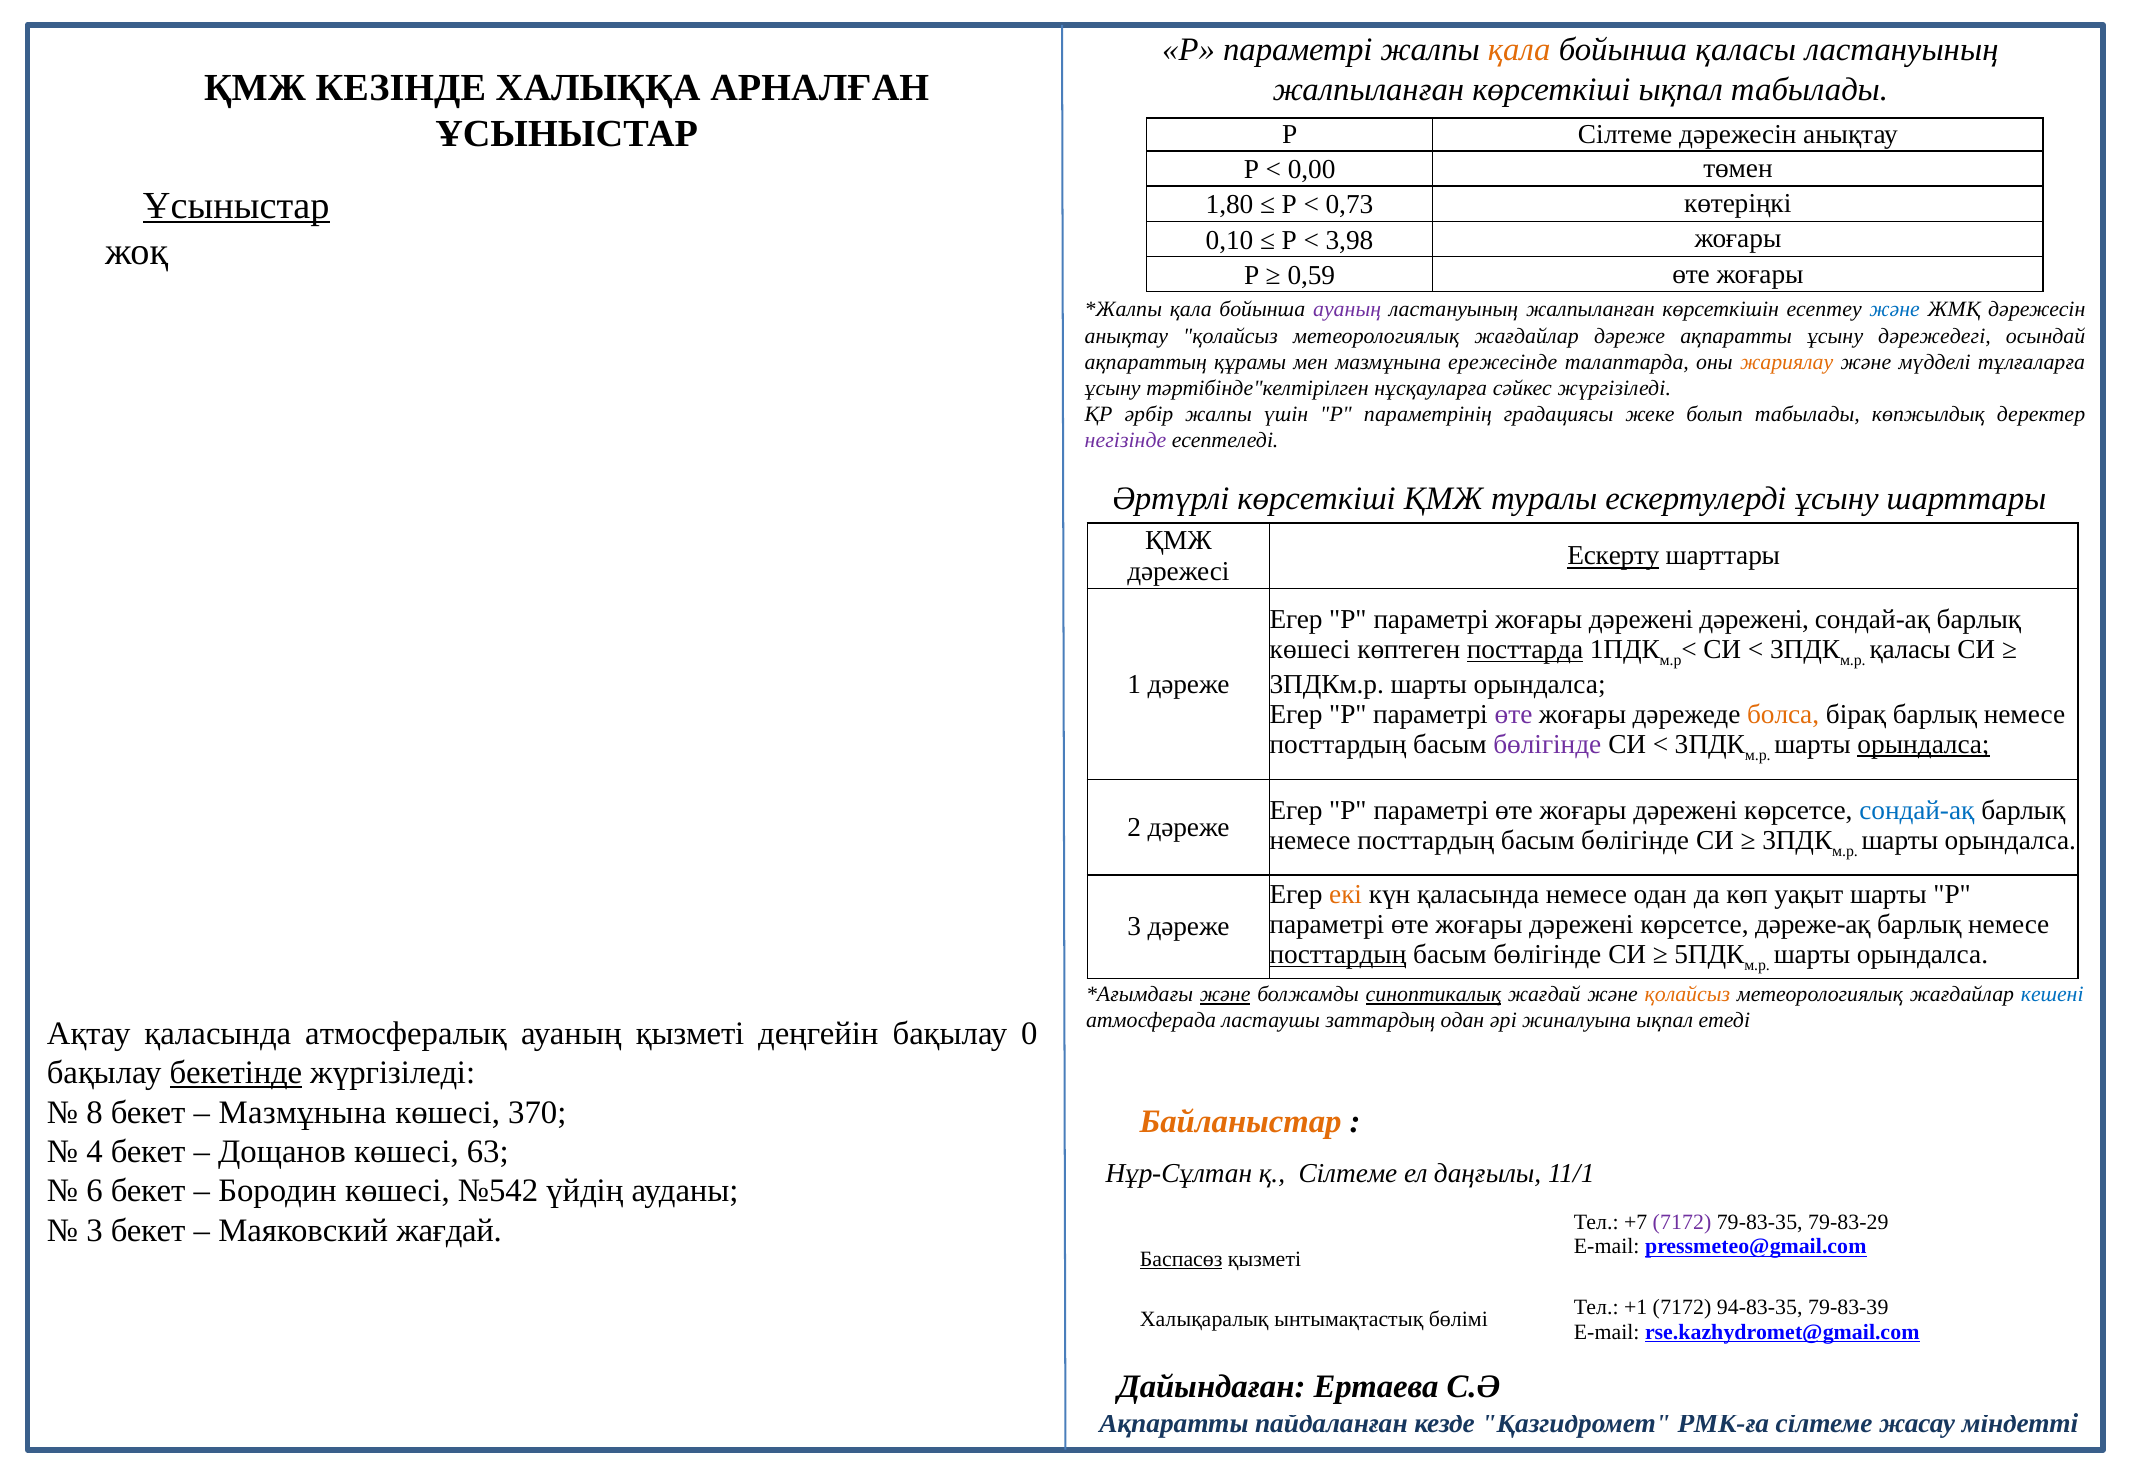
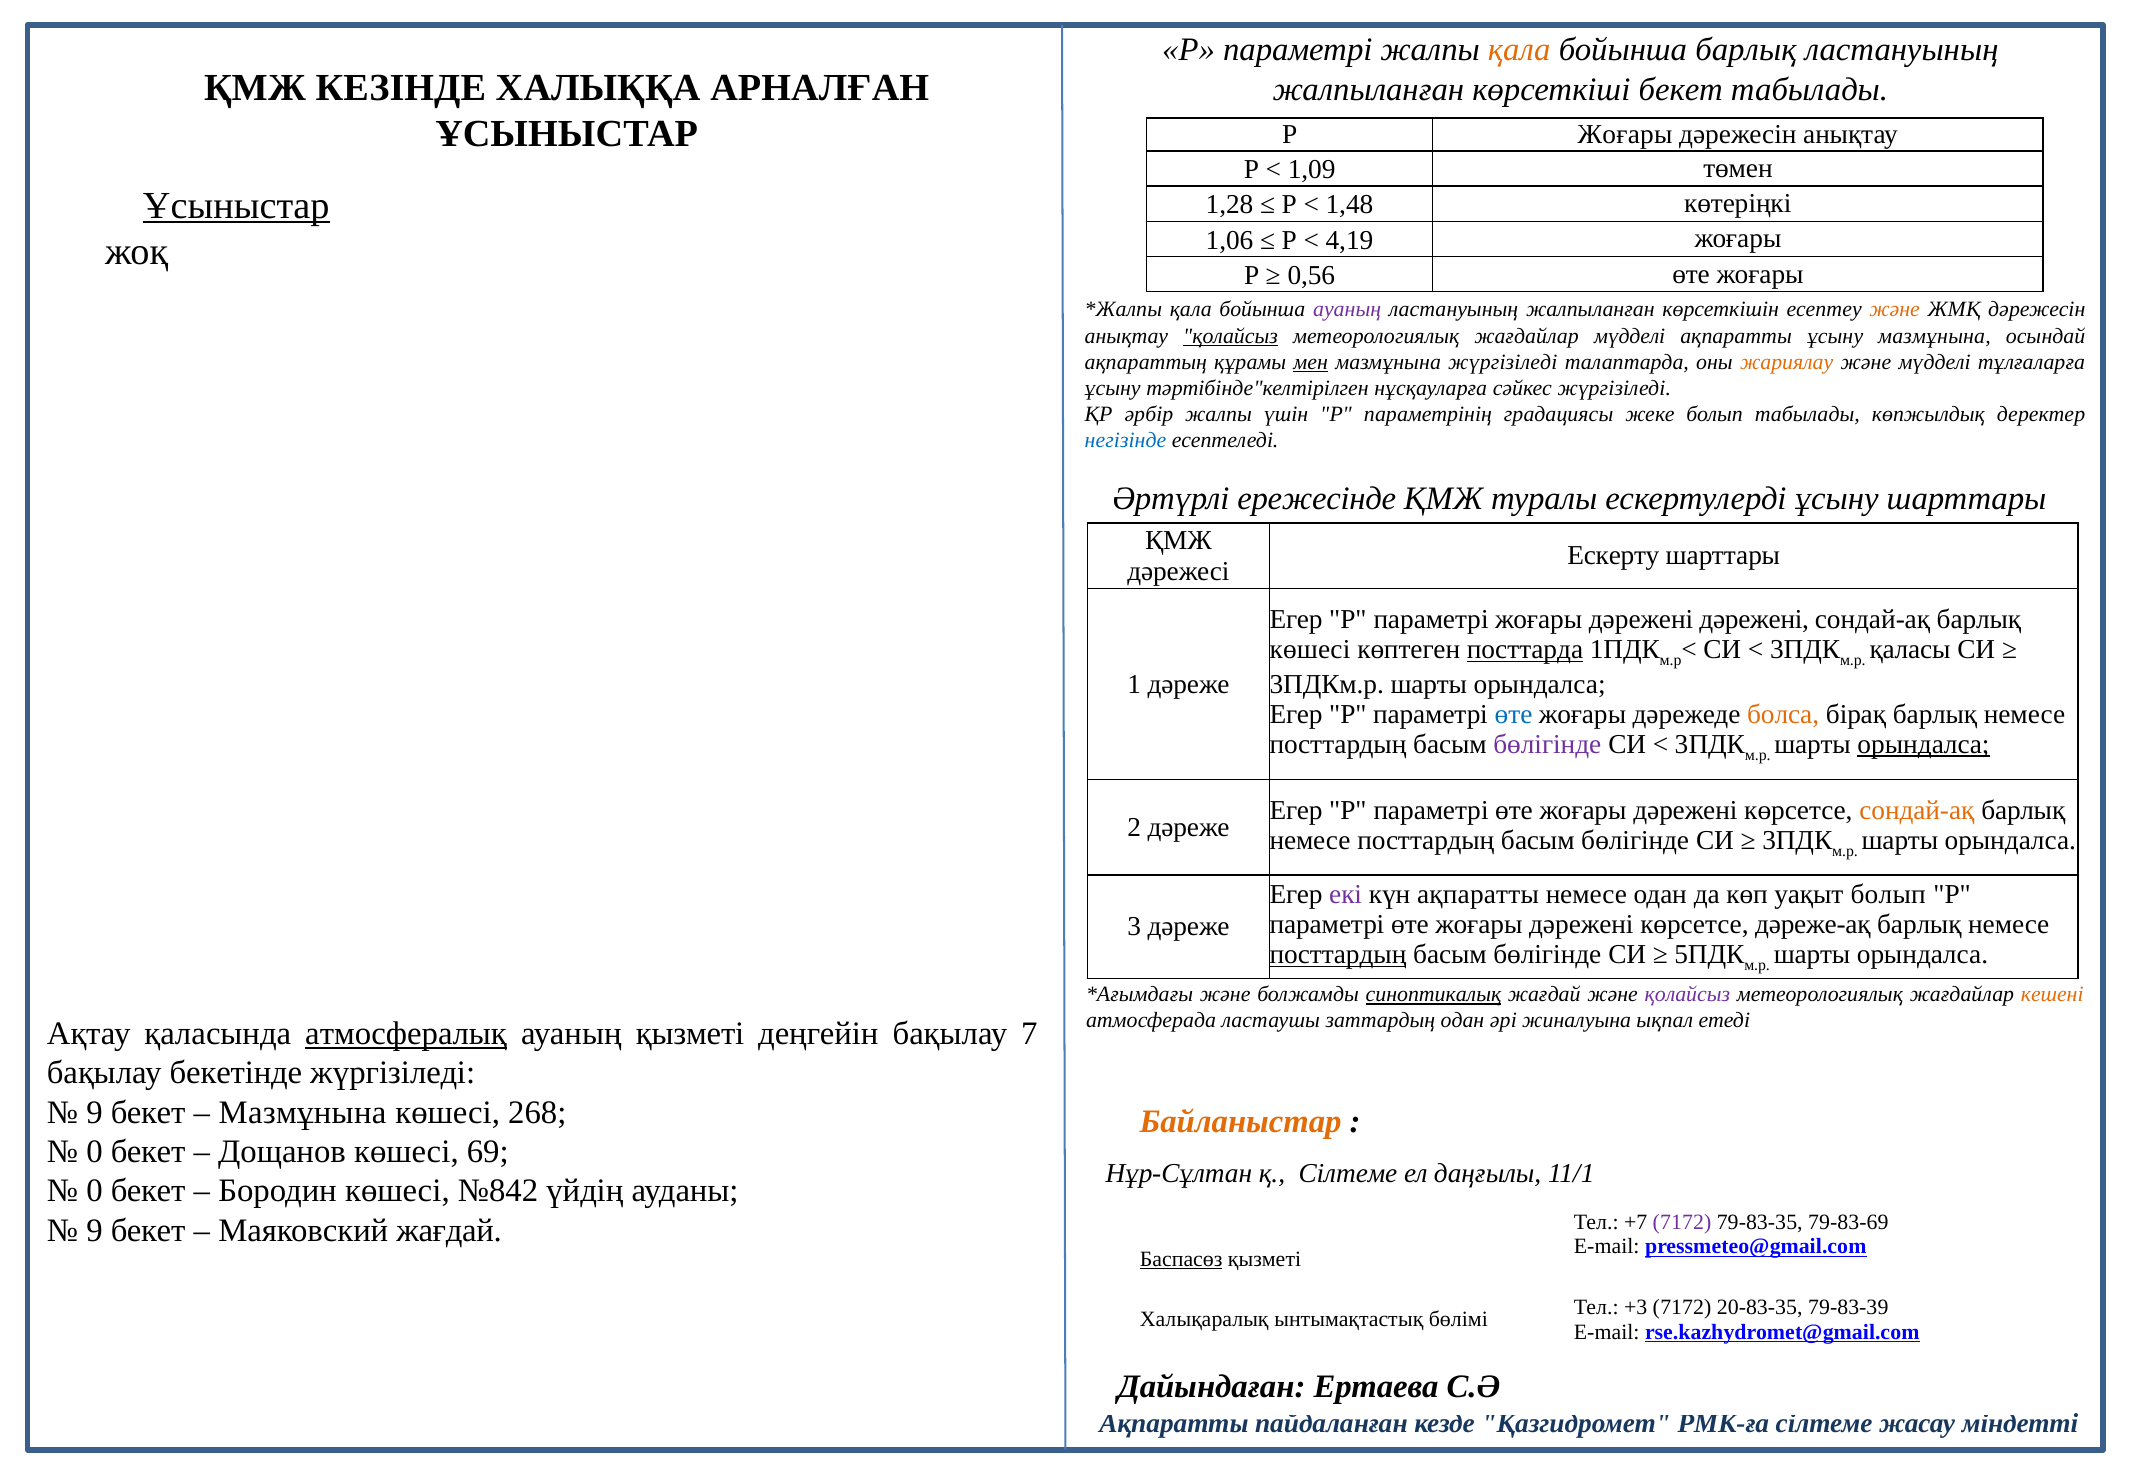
бойынша қаласы: қаласы -> барлық (1746, 50)
көрсеткіші ықпал: ықпал -> бекет (1681, 89)
Р Сілтеме: Сілтеме -> Жоғары (1625, 135)
0,00: 0,00 -> 1,09 (1312, 170)
1,80: 1,80 -> 1,28 (1229, 205)
0,73: 0,73 -> 1,48 (1349, 205)
0,10: 0,10 -> 1,06 (1229, 240)
3,98: 3,98 -> 4,19 (1349, 240)
0,59: 0,59 -> 0,56 (1311, 275)
және colour: blue -> orange (1895, 310)
қолайсыз underline: none -> present (1231, 336)
жағдайлар дәреже: дәреже -> мүдделі (1630, 336)
ұсыну дәрежедегі: дәрежедегі -> мазмұнына (1934, 336)
мен underline: none -> present (1311, 362)
мазмұнына ережесінде: ережесінде -> жүргізіледі (1503, 362)
негізінде colour: purple -> blue (1126, 441)
Әртүрлі көрсеткіші: көрсеткіші -> ережесінде (1317, 499)
Ескерту underline: present -> none (1613, 556)
өте colour: purple -> blue (1514, 715)
сондай-ақ colour: blue -> orange (1917, 810)
екі colour: orange -> purple (1346, 895)
күн қаласында: қаласында -> ақпаратты (1478, 895)
уақыт шарты: шарты -> болып (1888, 895)
және underline: present -> none (1225, 995)
қолайсыз colour: orange -> purple (1687, 995)
кешені colour: blue -> orange (2052, 995)
атмосфералық underline: none -> present (406, 1034)
0: 0 -> 7 (1029, 1034)
бекетінде underline: present -> none (236, 1073)
8: 8 -> 9 (94, 1113)
370: 370 -> 268 (537, 1113)
4: 4 -> 0 (94, 1152)
63: 63 -> 69 (488, 1152)
6: 6 -> 0 (94, 1191)
№542: №542 -> №842 (498, 1191)
79-83-29: 79-83-29 -> 79-83-69 (1848, 1223)
3: 3 -> 9 (94, 1231)
+1: +1 -> +3 (1636, 1308)
94-83-35: 94-83-35 -> 20-83-35 (1760, 1308)
